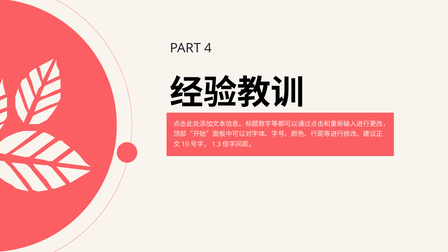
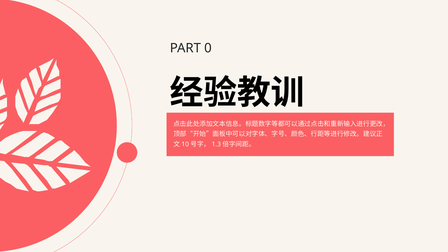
4: 4 -> 0 (208, 48)
